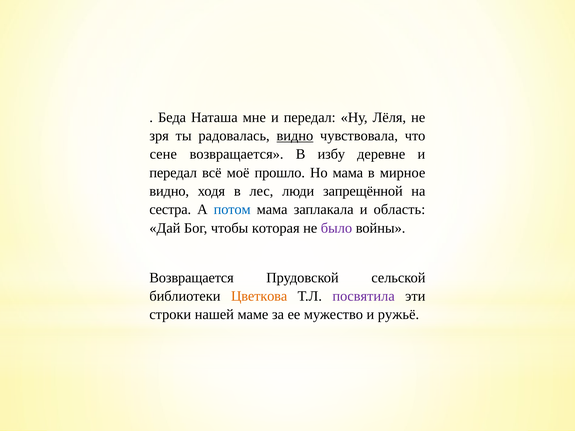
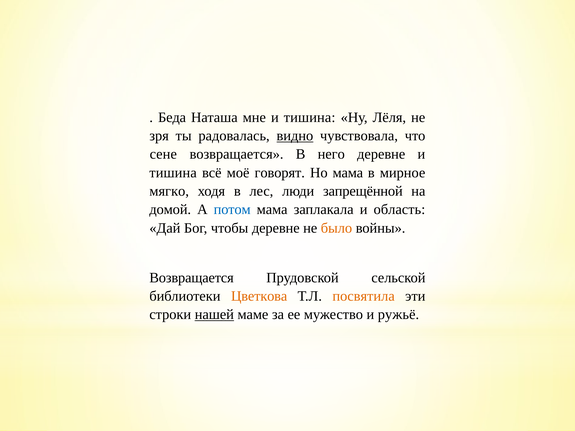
мне и передал: передал -> тишина (310, 117)
избу: избу -> него (331, 154)
передал: передал -> тишина (173, 173)
прошло: прошло -> говорят (280, 173)
видно: видно -> мягко (169, 191)
сестра: сестра -> домой (170, 210)
чтобы которая: которая -> деревне (276, 228)
было colour: purple -> orange (336, 228)
посвятила colour: purple -> orange (364, 296)
нашей underline: none -> present (214, 315)
